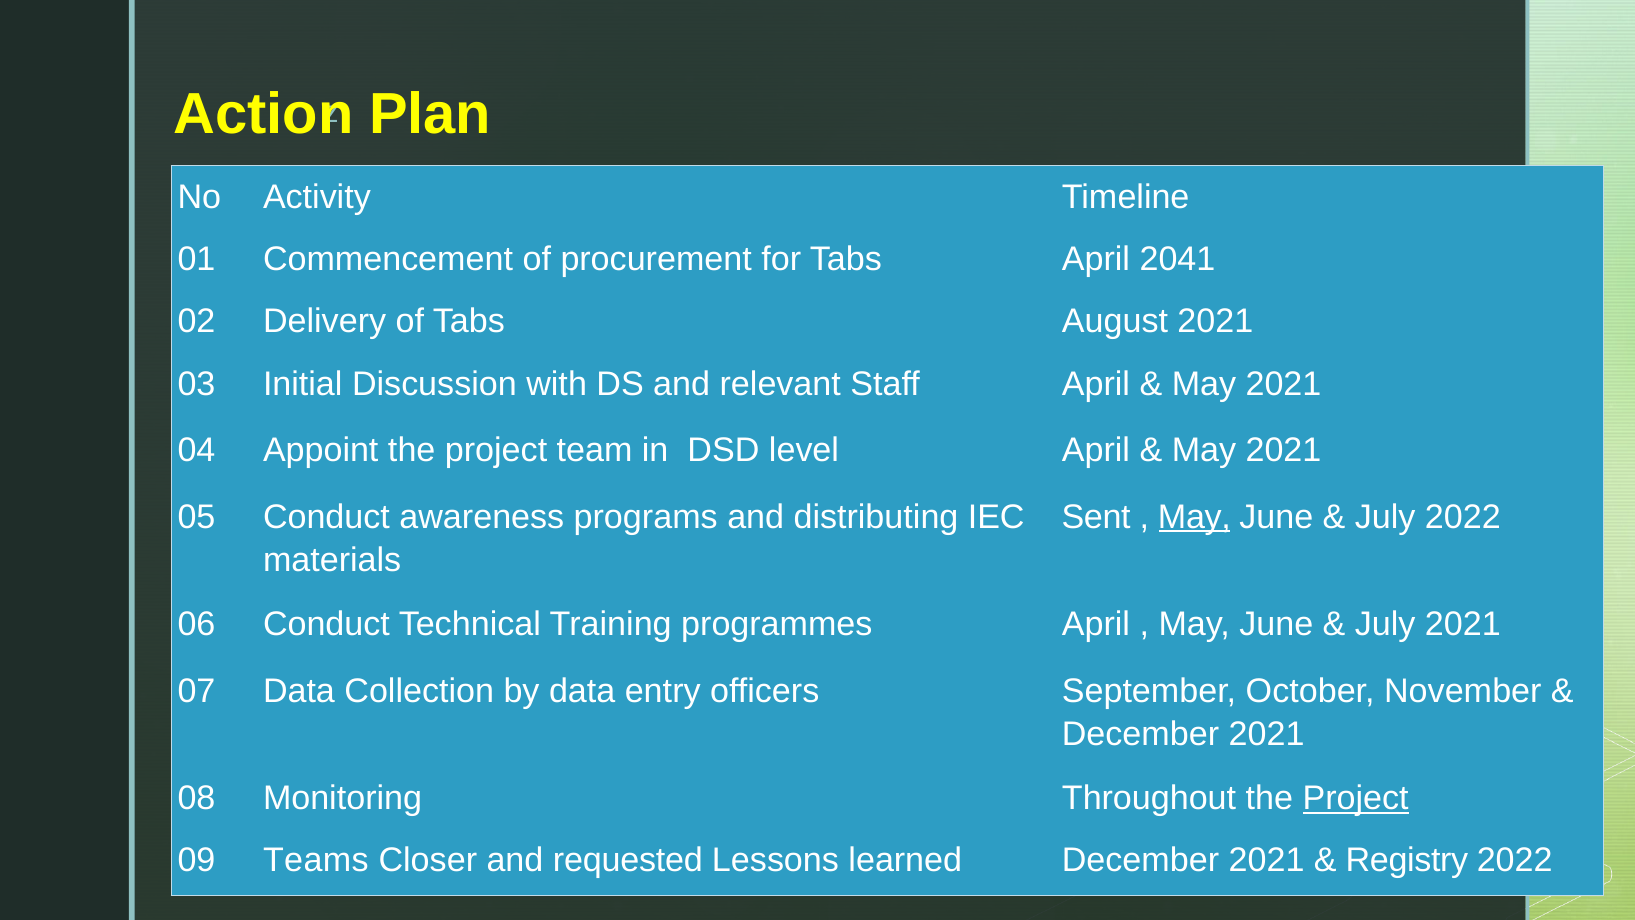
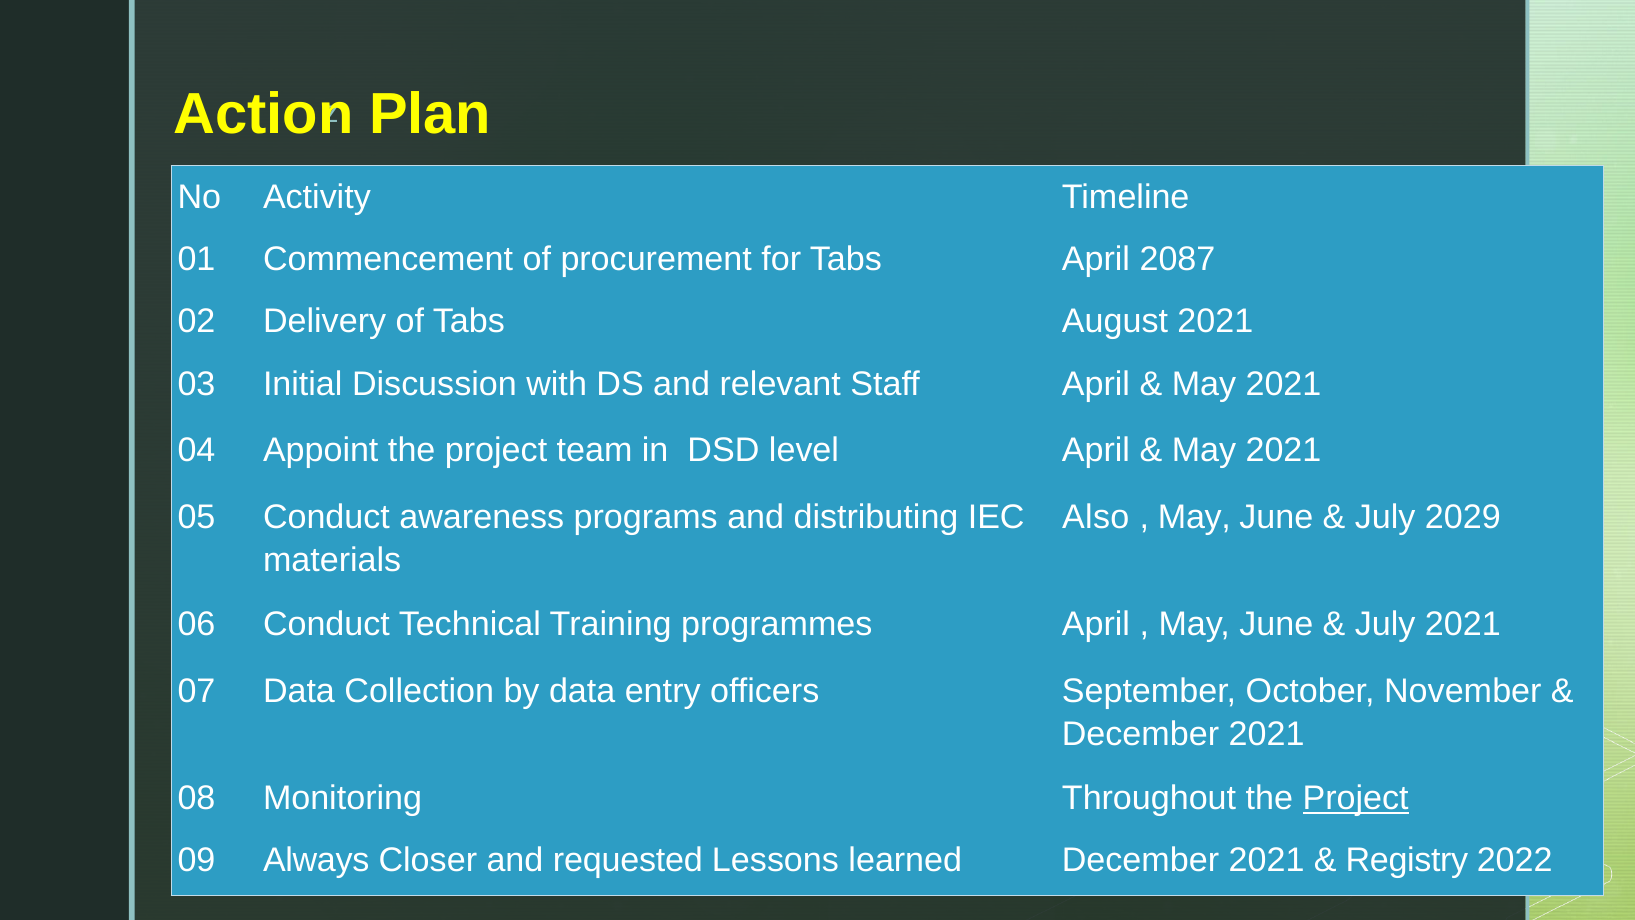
2041: 2041 -> 2087 (1177, 259)
Sent: Sent -> Also (1096, 517)
May underline: present -> none (1194, 517)
July 2022: 2022 -> 2029 (1463, 517)
Teams: Teams -> Always (316, 860)
